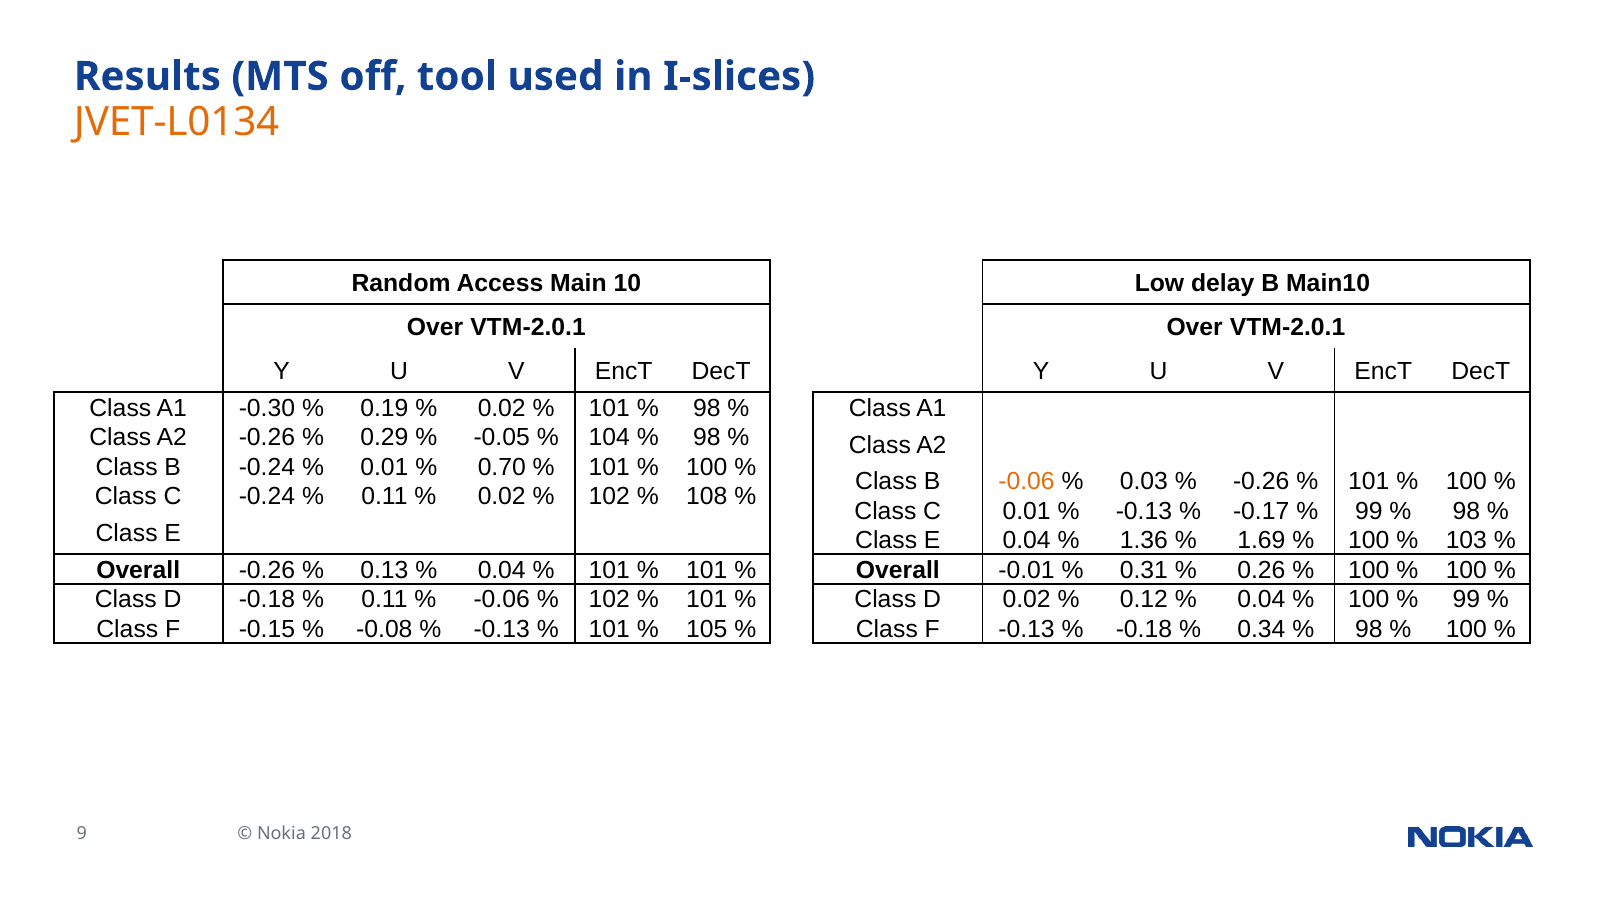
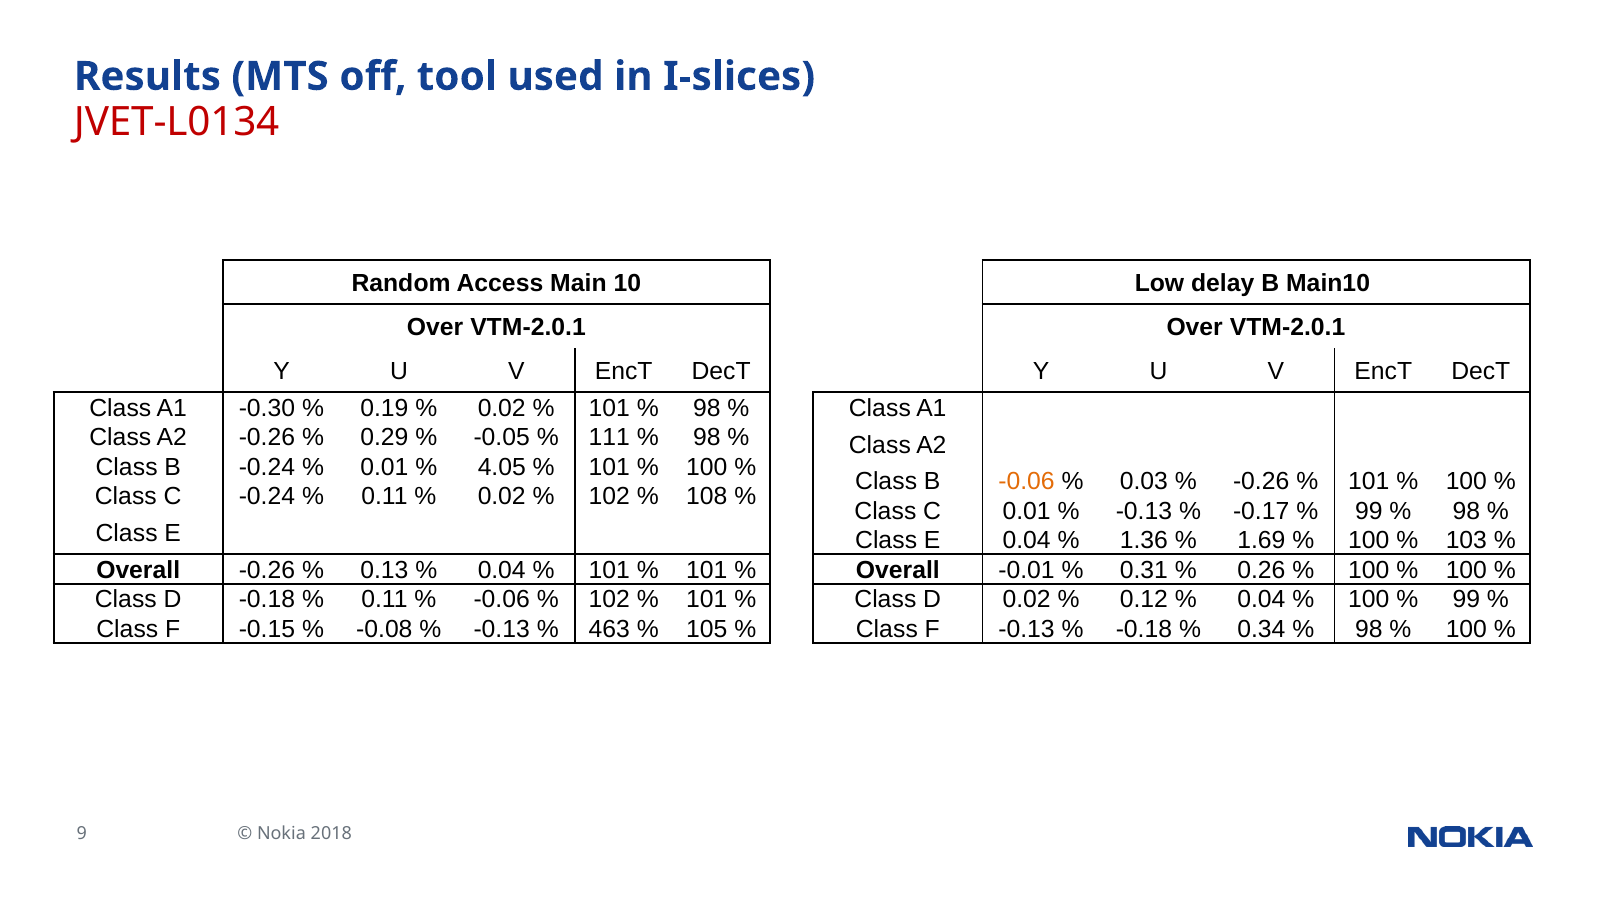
JVET-L0134 colour: orange -> red (177, 122)
104: 104 -> 111 (609, 438)
0.70: 0.70 -> 4.05 (502, 467)
101: 101 -> 463 (609, 629)
